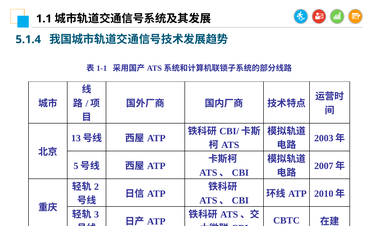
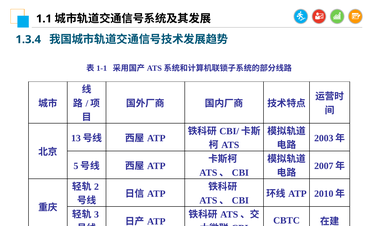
5.1.4: 5.1.4 -> 1.3.4 (28, 40)
